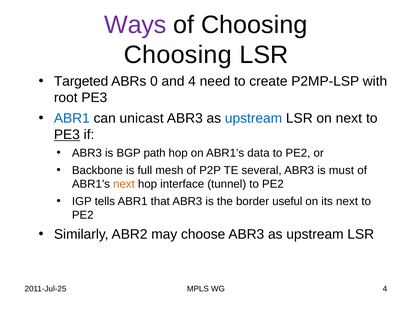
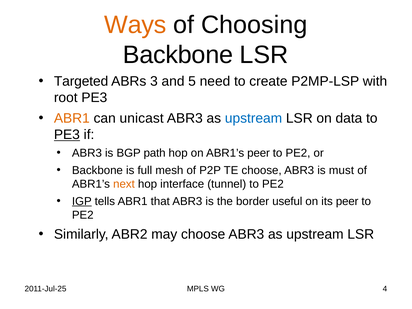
Ways colour: purple -> orange (135, 25)
Choosing: Choosing -> Backbone (178, 55)
0: 0 -> 3 (154, 81)
and 4: 4 -> 5 (192, 81)
ABR1 colour: blue -> orange (72, 118)
on next: next -> data (349, 118)
ABR1’s data: data -> peer (259, 153)
TE several: several -> choose (262, 170)
IGP underline: none -> present (82, 201)
its next: next -> peer (347, 201)
